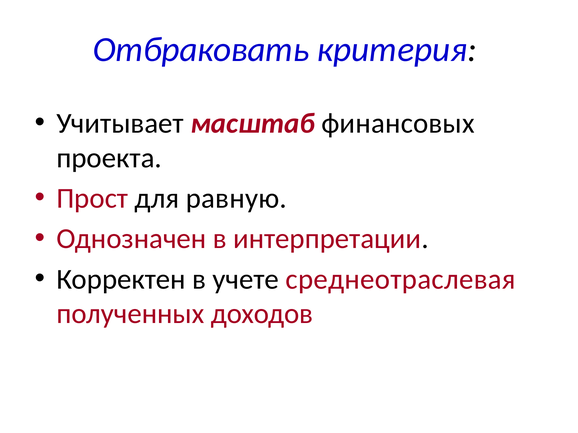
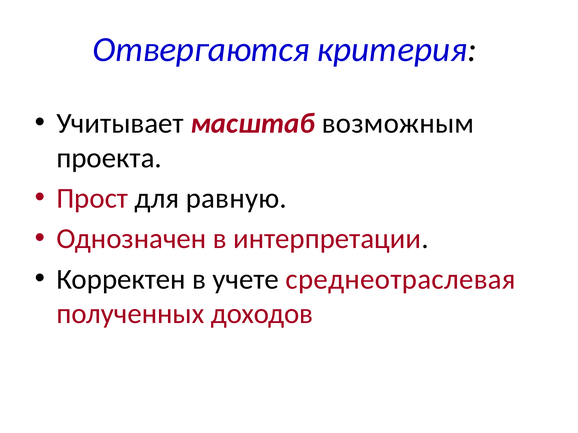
Отбраковать: Отбраковать -> Отвергаются (201, 50)
финансовых: финансовых -> возможным (398, 123)
